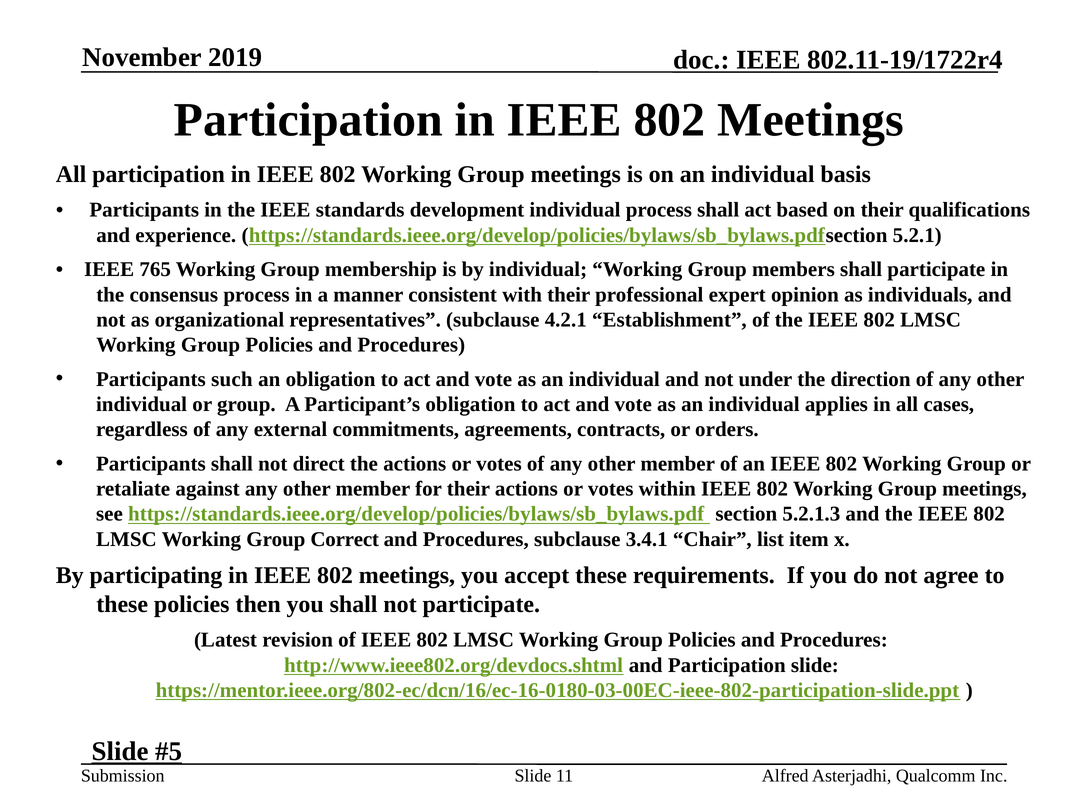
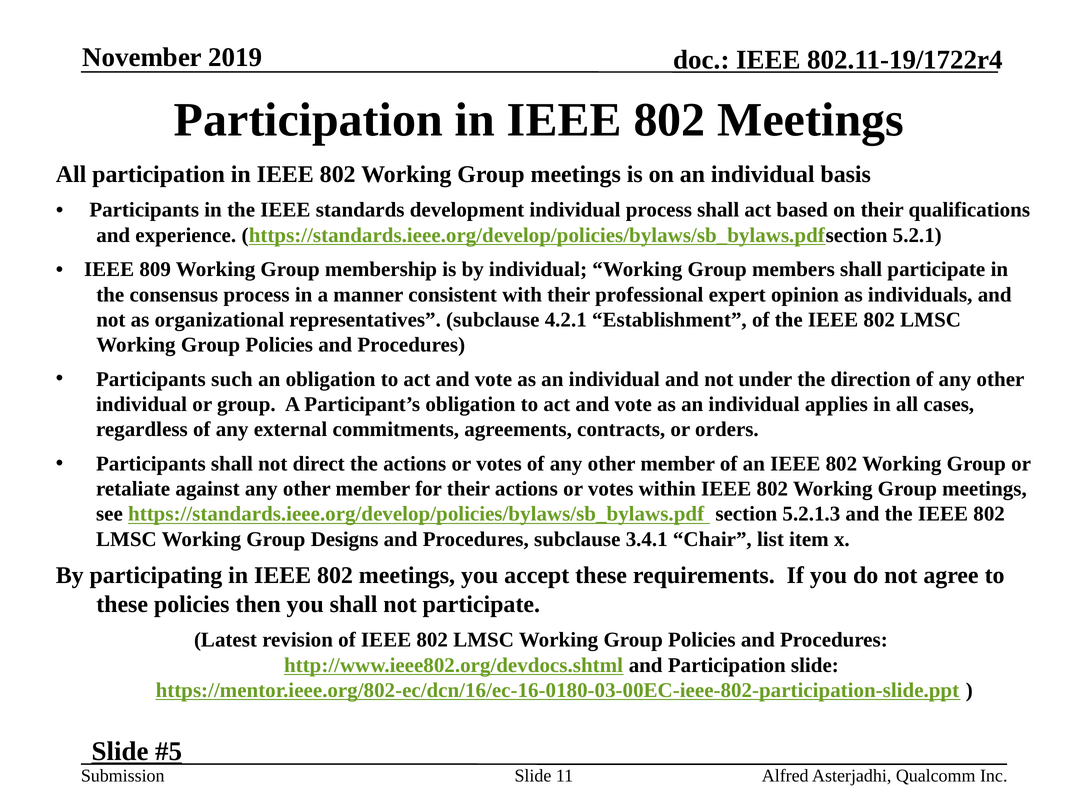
765: 765 -> 809 (155, 269)
Correct: Correct -> Designs (345, 539)
